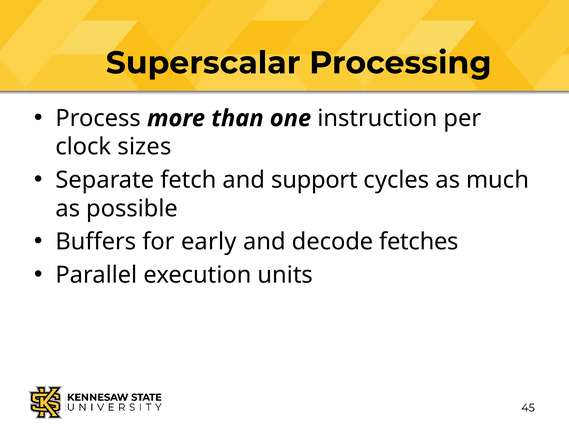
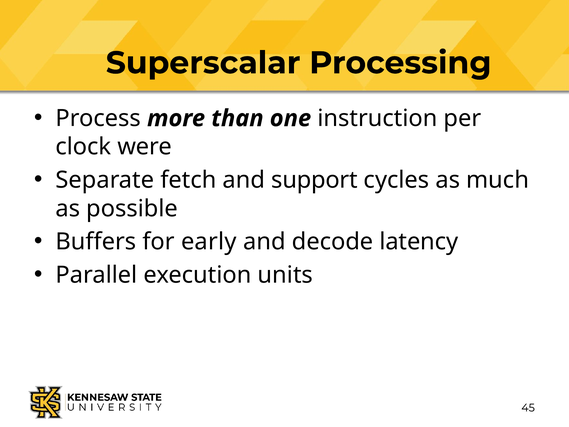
sizes: sizes -> were (145, 147)
fetches: fetches -> latency (419, 242)
